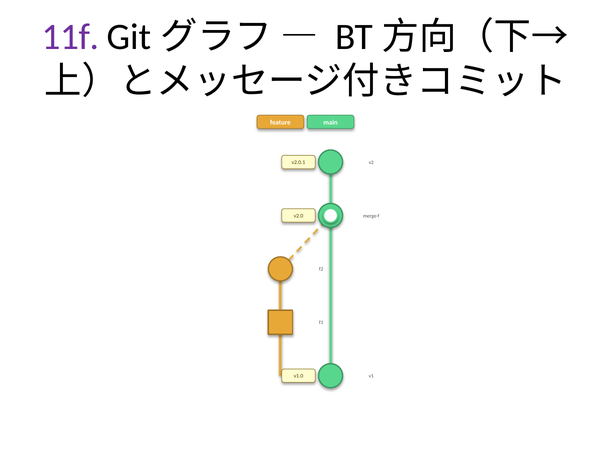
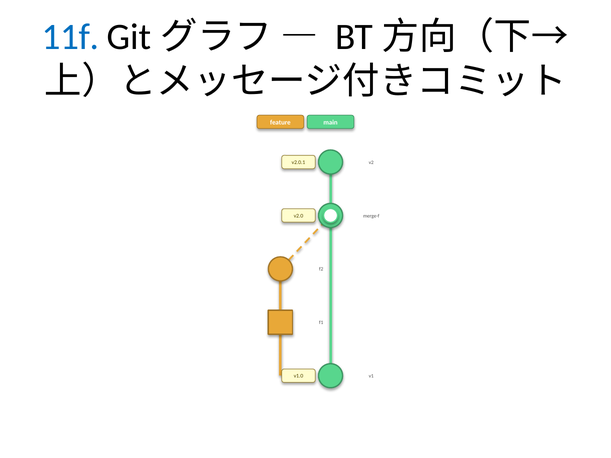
11f colour: purple -> blue (70, 37)
